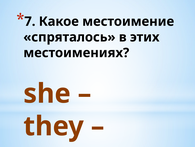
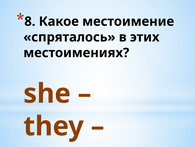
7: 7 -> 8 (30, 21)
